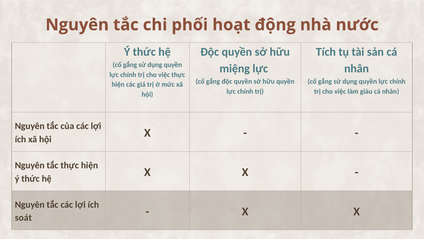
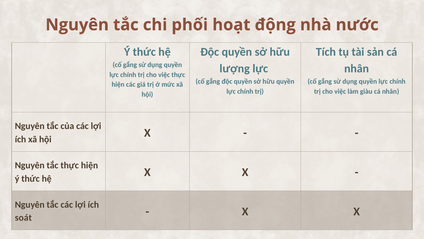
miệng: miệng -> lượng (235, 69)
